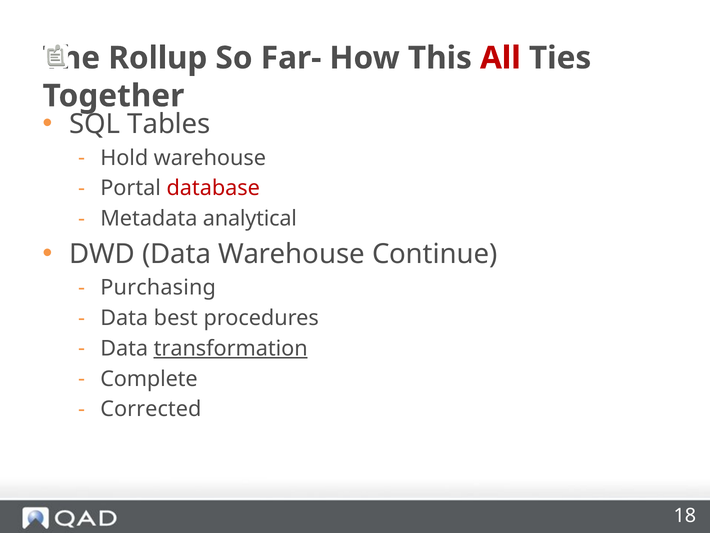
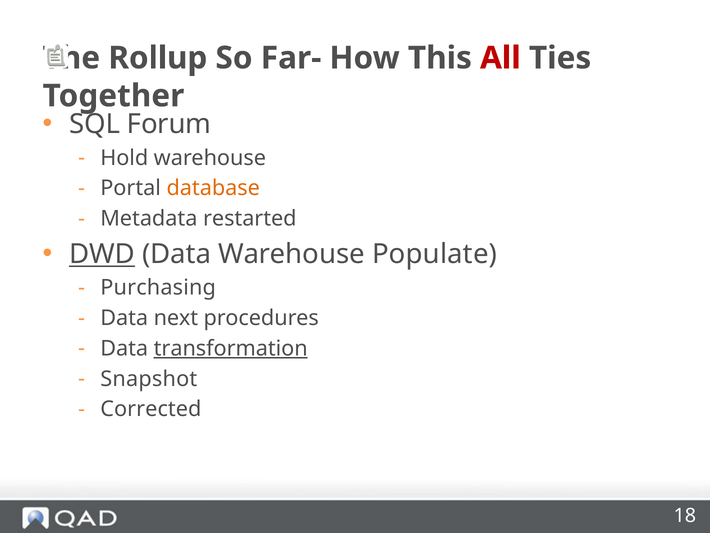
Tables: Tables -> Forum (169, 124)
database colour: red -> orange (213, 188)
analytical: analytical -> restarted (250, 218)
DWD underline: none -> present (102, 254)
Continue: Continue -> Populate (435, 254)
best: best -> next (176, 318)
Complete: Complete -> Snapshot (149, 379)
